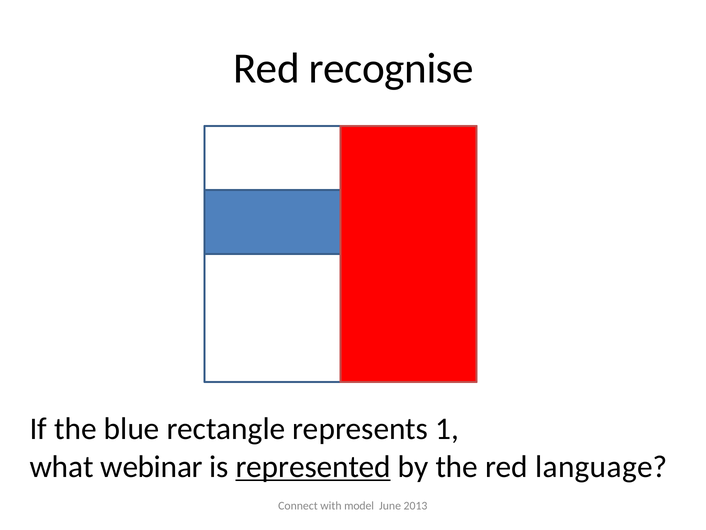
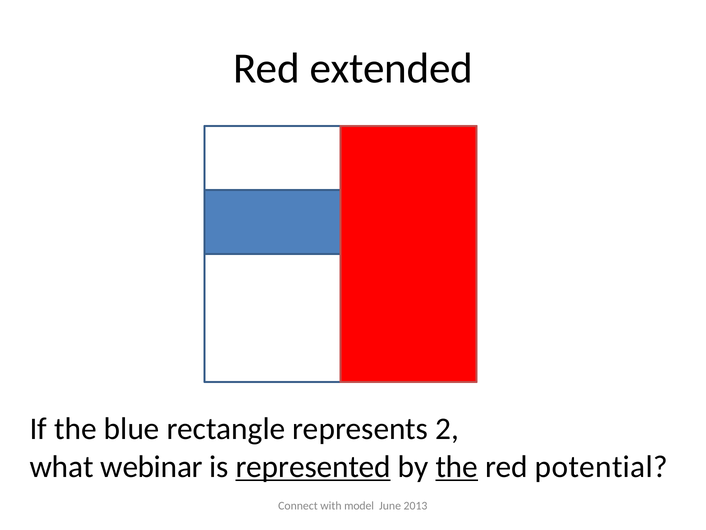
recognise: recognise -> extended (391, 68)
1: 1 -> 2 (447, 429)
the underline: none -> present (457, 466)
language: language -> potential (601, 466)
